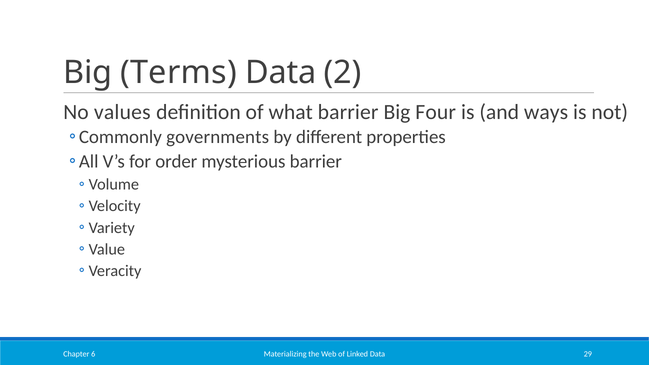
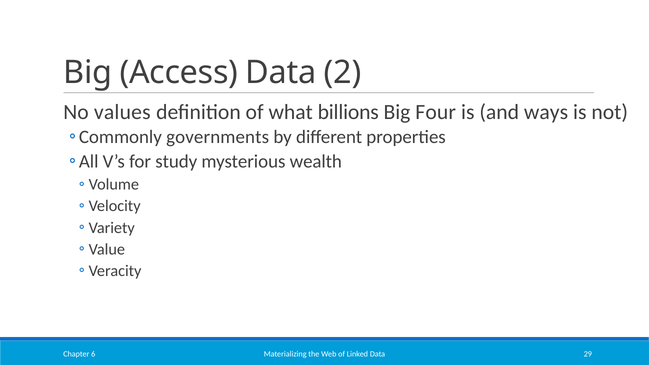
Terms: Terms -> Access (179, 73)
what barrier: barrier -> billions (348, 112)
order: order -> study (176, 161)
mysterious barrier: barrier -> wealth (316, 161)
